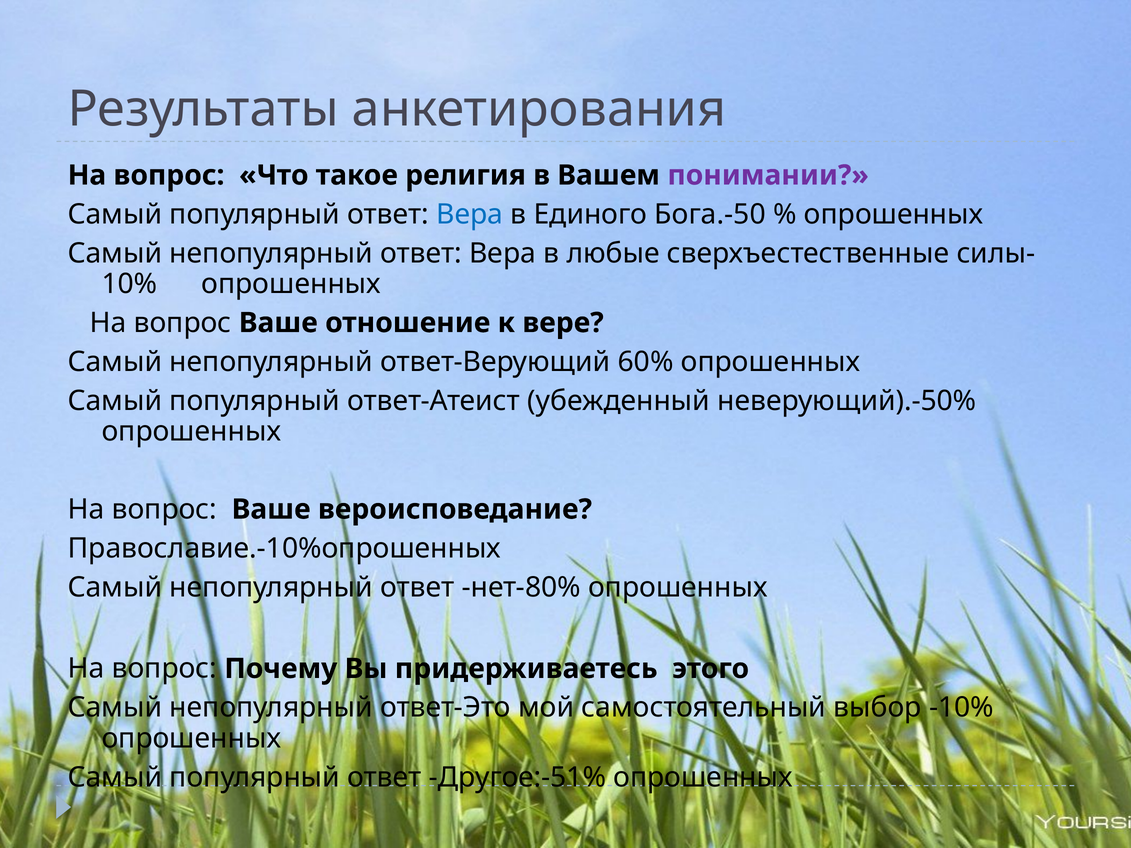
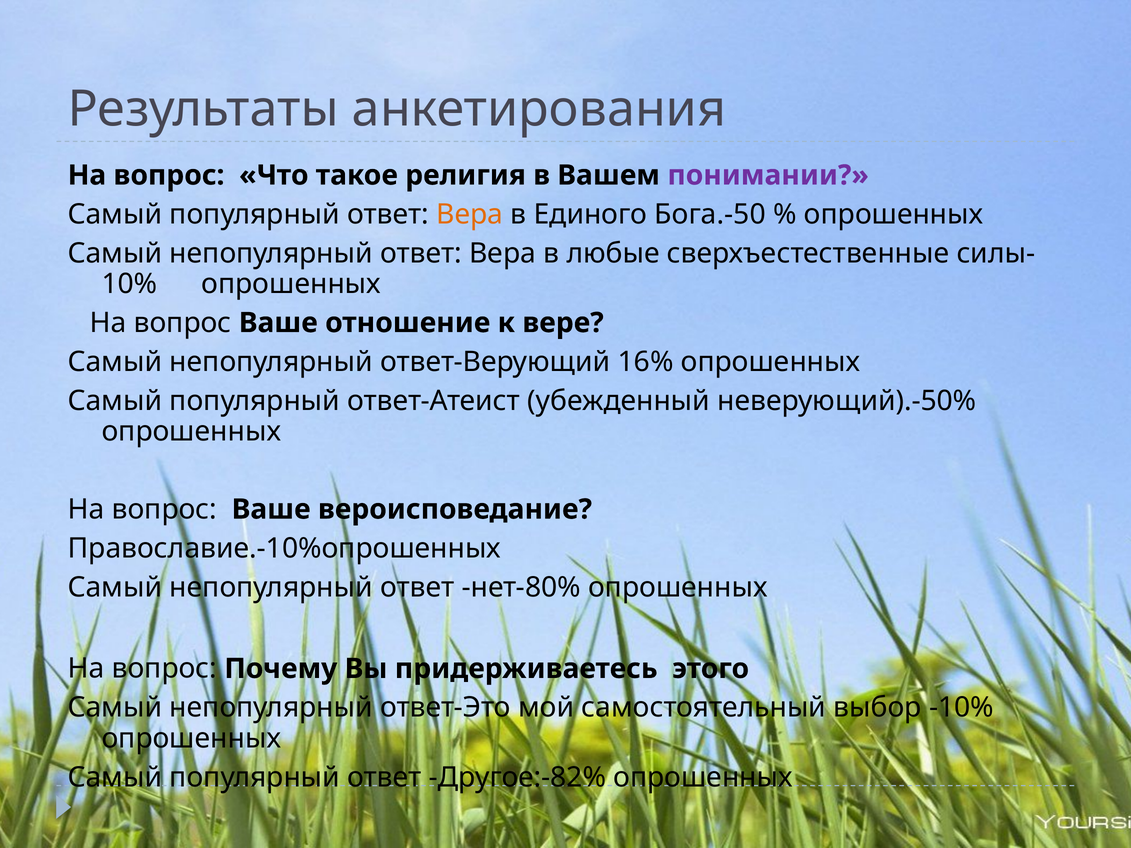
Вера colour: blue -> orange (470, 214)
60%: 60% -> 16% (646, 362)
Другое:-51%: Другое:-51% -> Другое:-82% (517, 777)
